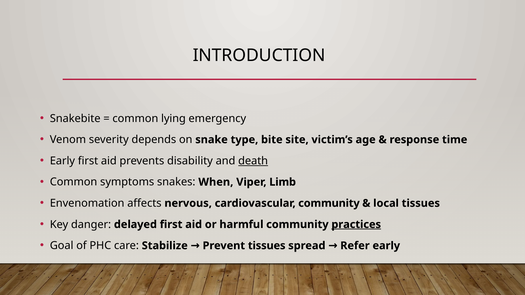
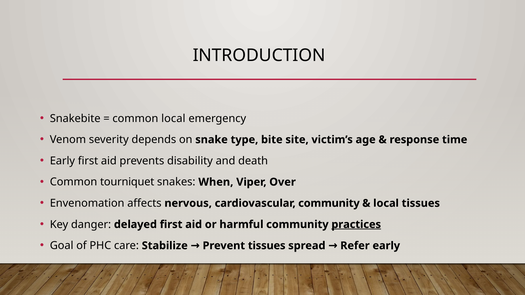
common lying: lying -> local (173, 119)
death underline: present -> none (253, 161)
symptoms: symptoms -> tourniquet (127, 182)
Limb: Limb -> Over (283, 182)
